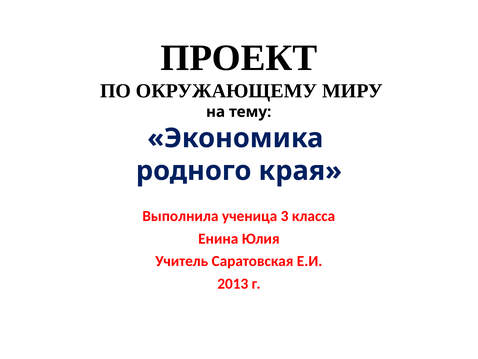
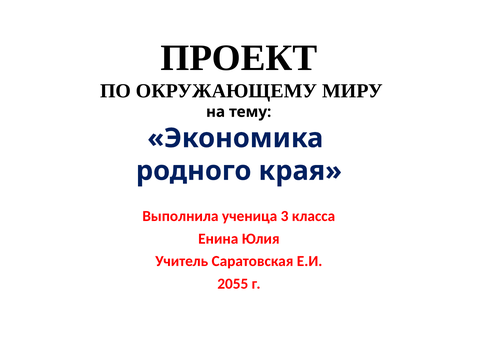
2013: 2013 -> 2055 (233, 283)
